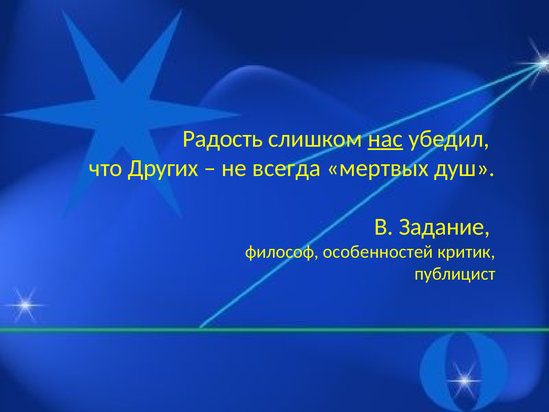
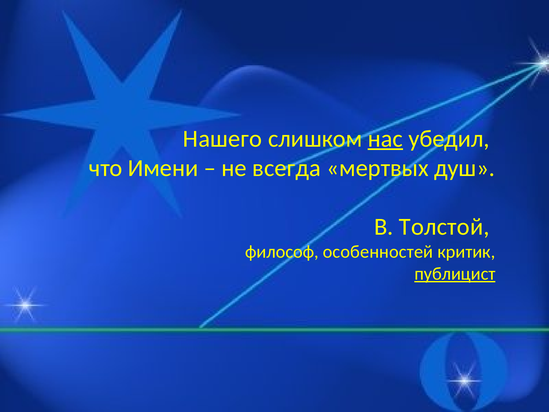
Радость: Радость -> Нашего (223, 139)
Других: Других -> Имени (163, 168)
Задание: Задание -> Толстой (444, 226)
публицист underline: none -> present (455, 274)
